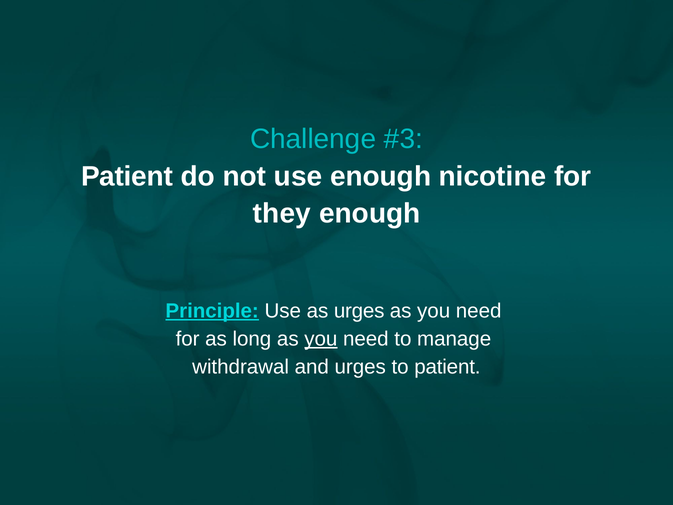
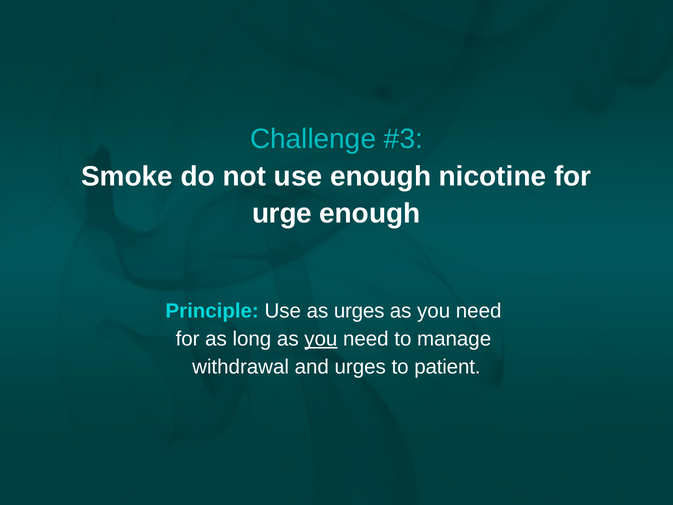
Patient: Patient -> Smoke (127, 176)
they: they -> urge (282, 214)
Principle underline: present -> none (212, 311)
